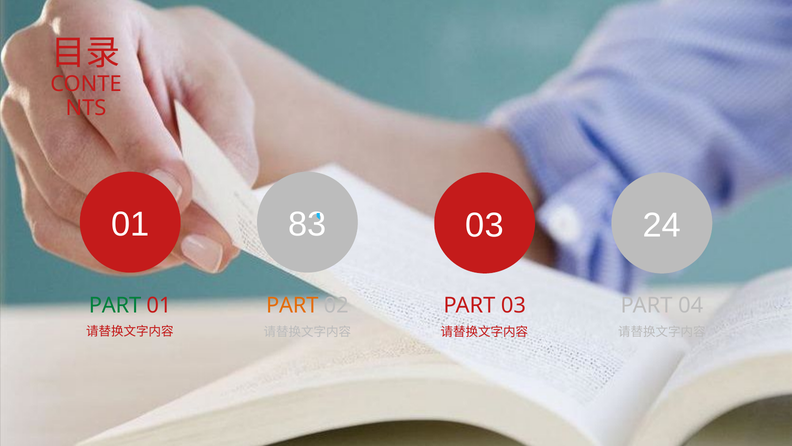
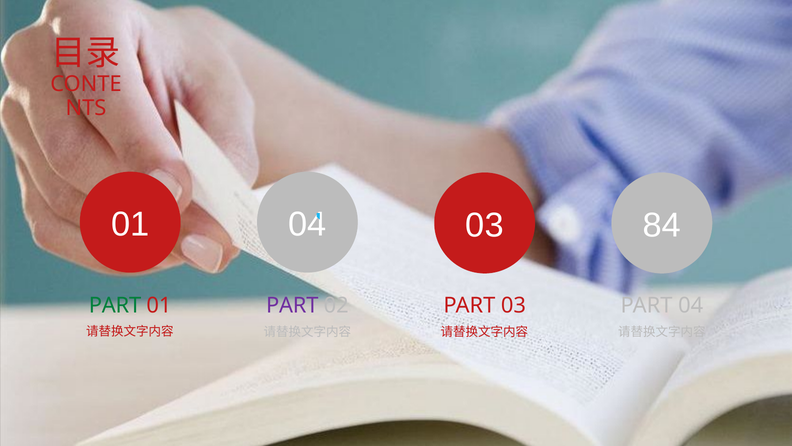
01 83: 83 -> 04 (307, 224)
24: 24 -> 84 (662, 225)
PART colour: orange -> purple (292, 305)
